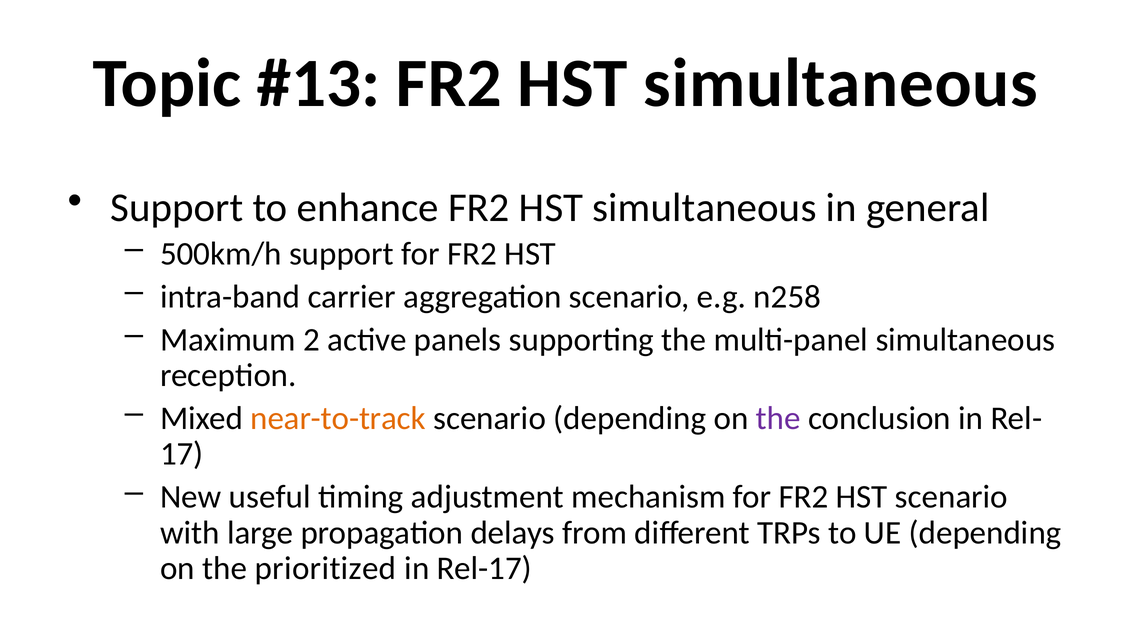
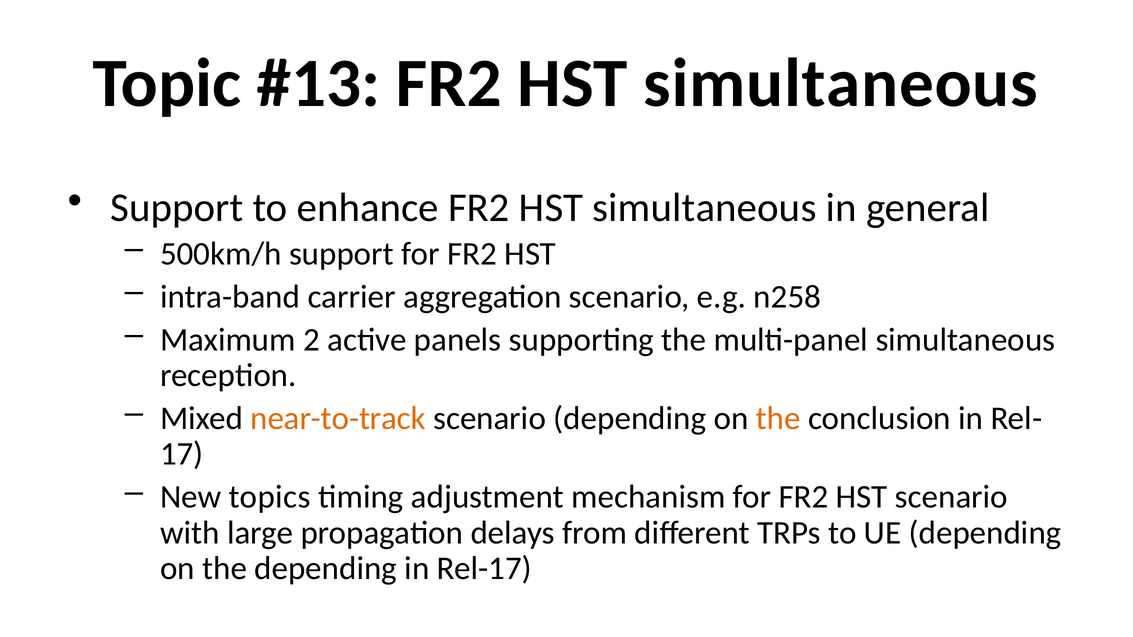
the colour: purple -> orange (778, 419)
useful: useful -> topics (270, 497)
the prioritized: prioritized -> depending (326, 569)
